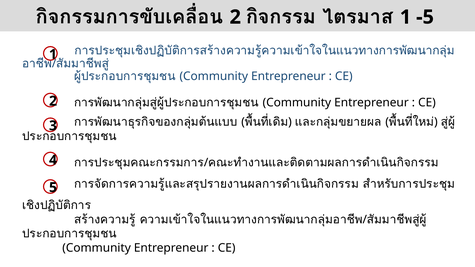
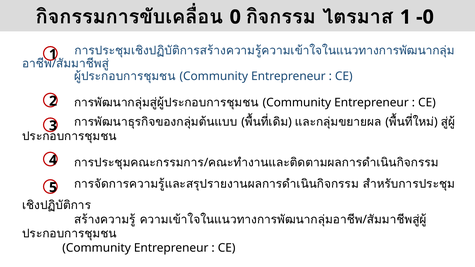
2: 2 -> 0 (235, 17)
-5: -5 -> -0 (425, 17)
